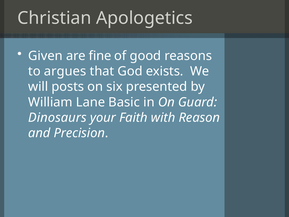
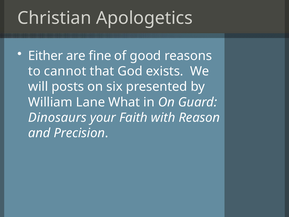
Given: Given -> Either (46, 56)
argues: argues -> cannot (65, 71)
Basic: Basic -> What (124, 102)
